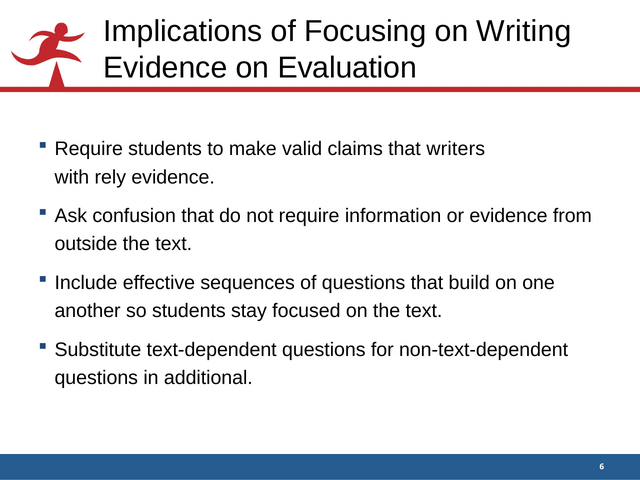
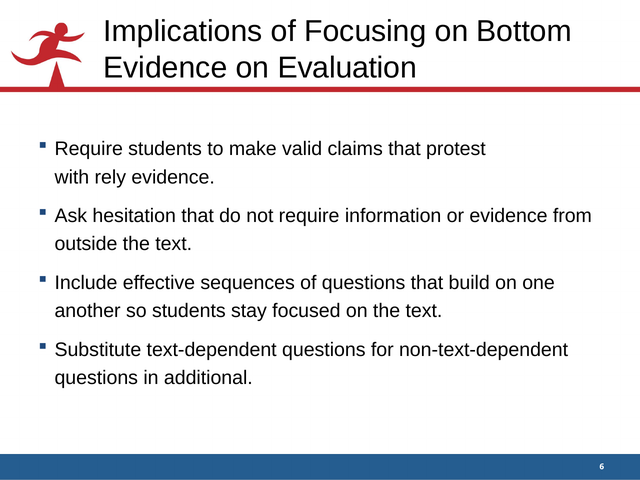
Writing: Writing -> Bottom (524, 31)
writers: writers -> protest (456, 149)
confusion: confusion -> hesitation (134, 216)
